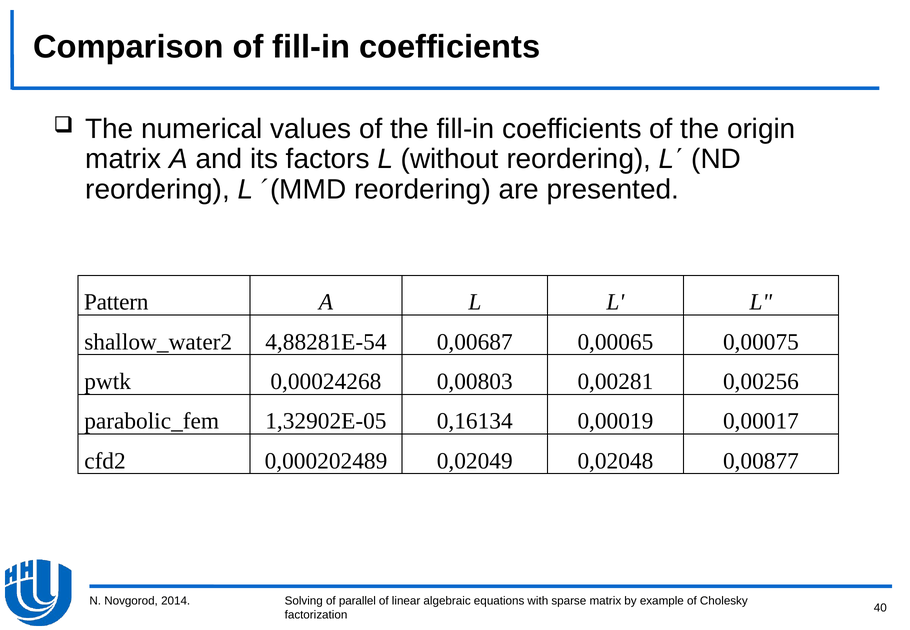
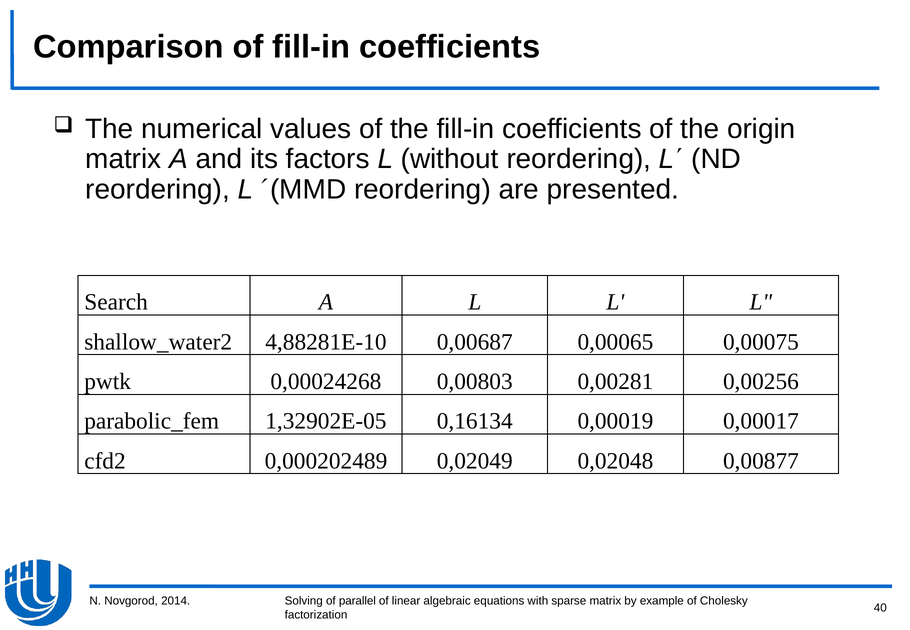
Pattern: Pattern -> Search (116, 302)
4,88281E-54: 4,88281E-54 -> 4,88281E-10 (326, 342)
